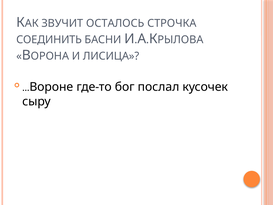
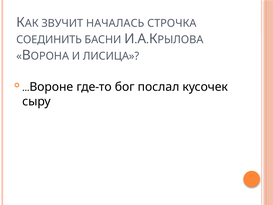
ОСТАЛОСЬ: ОСТАЛОСЬ -> НАЧАЛАСЬ (115, 23)
